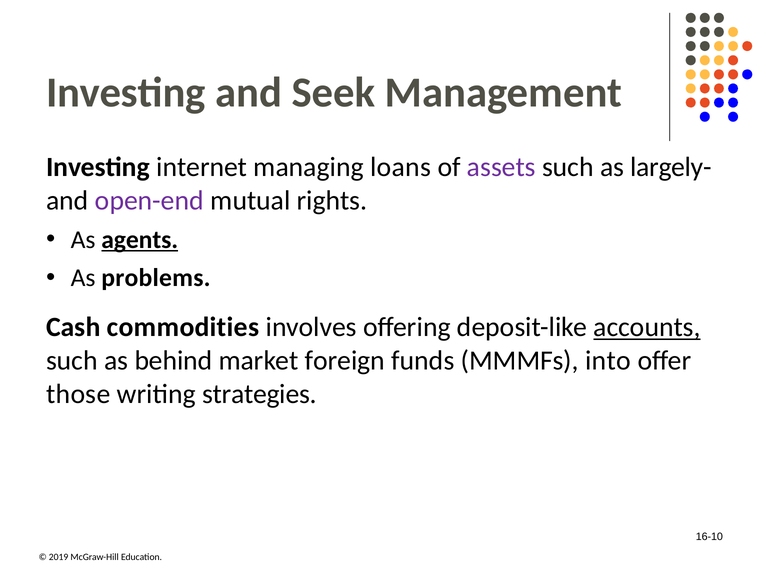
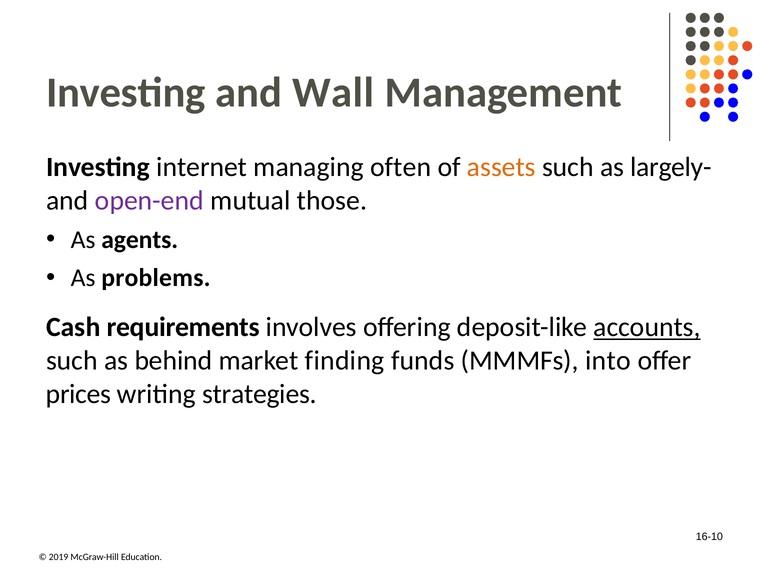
Seek: Seek -> Wall (333, 93)
loans: loans -> often (401, 167)
assets colour: purple -> orange (501, 167)
rights: rights -> those (332, 200)
agents underline: present -> none (140, 239)
commodities: commodities -> requirements (183, 327)
foreign: foreign -> finding (345, 360)
those: those -> prices (78, 394)
